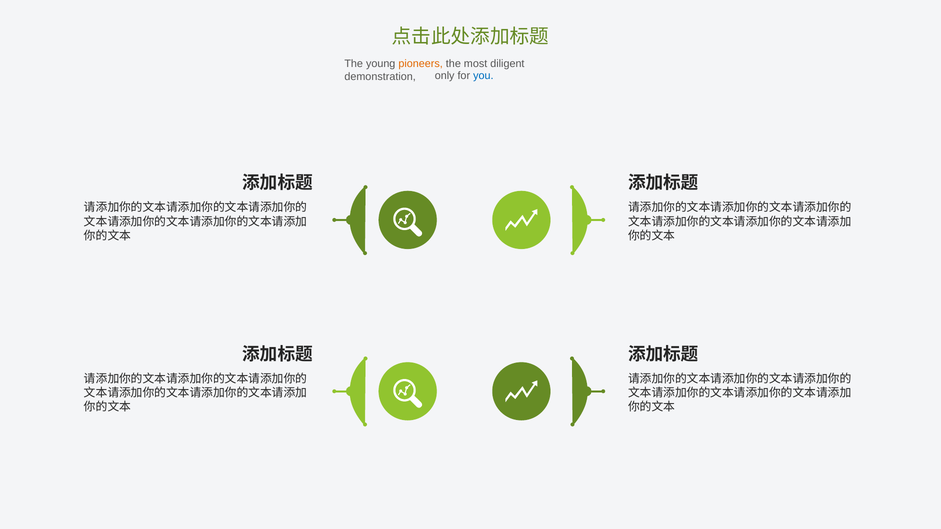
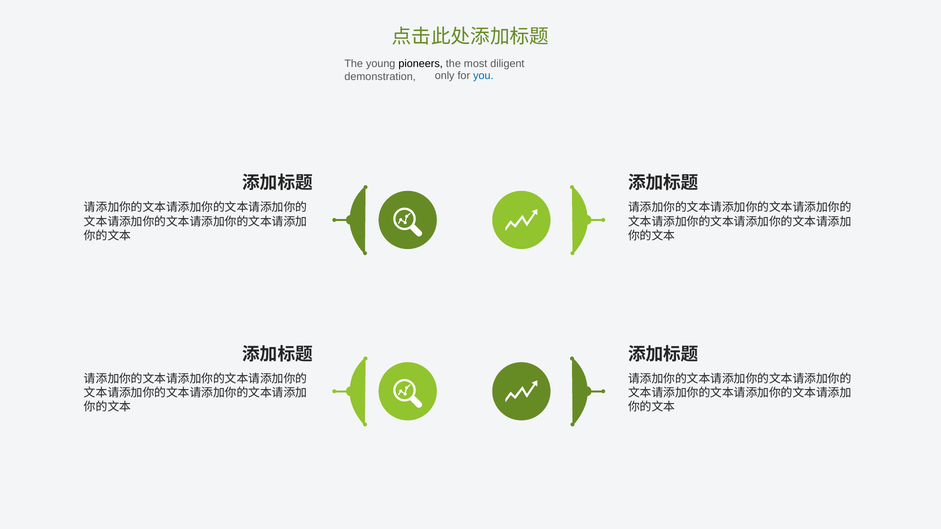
pioneers colour: orange -> black (421, 64)
